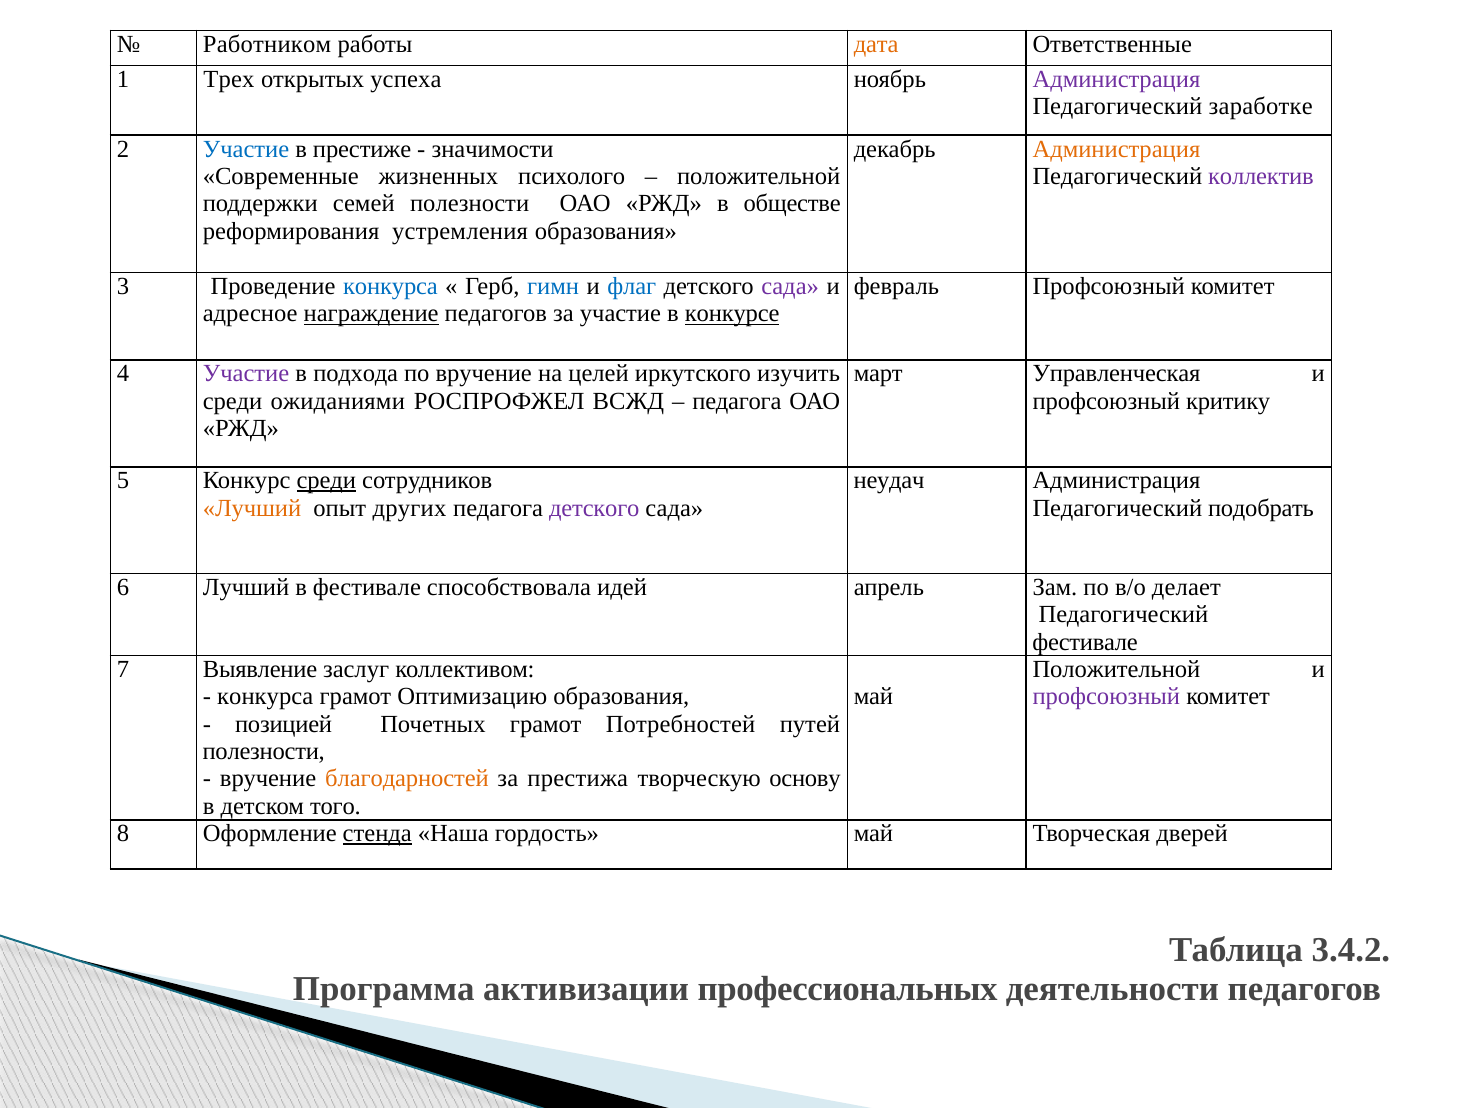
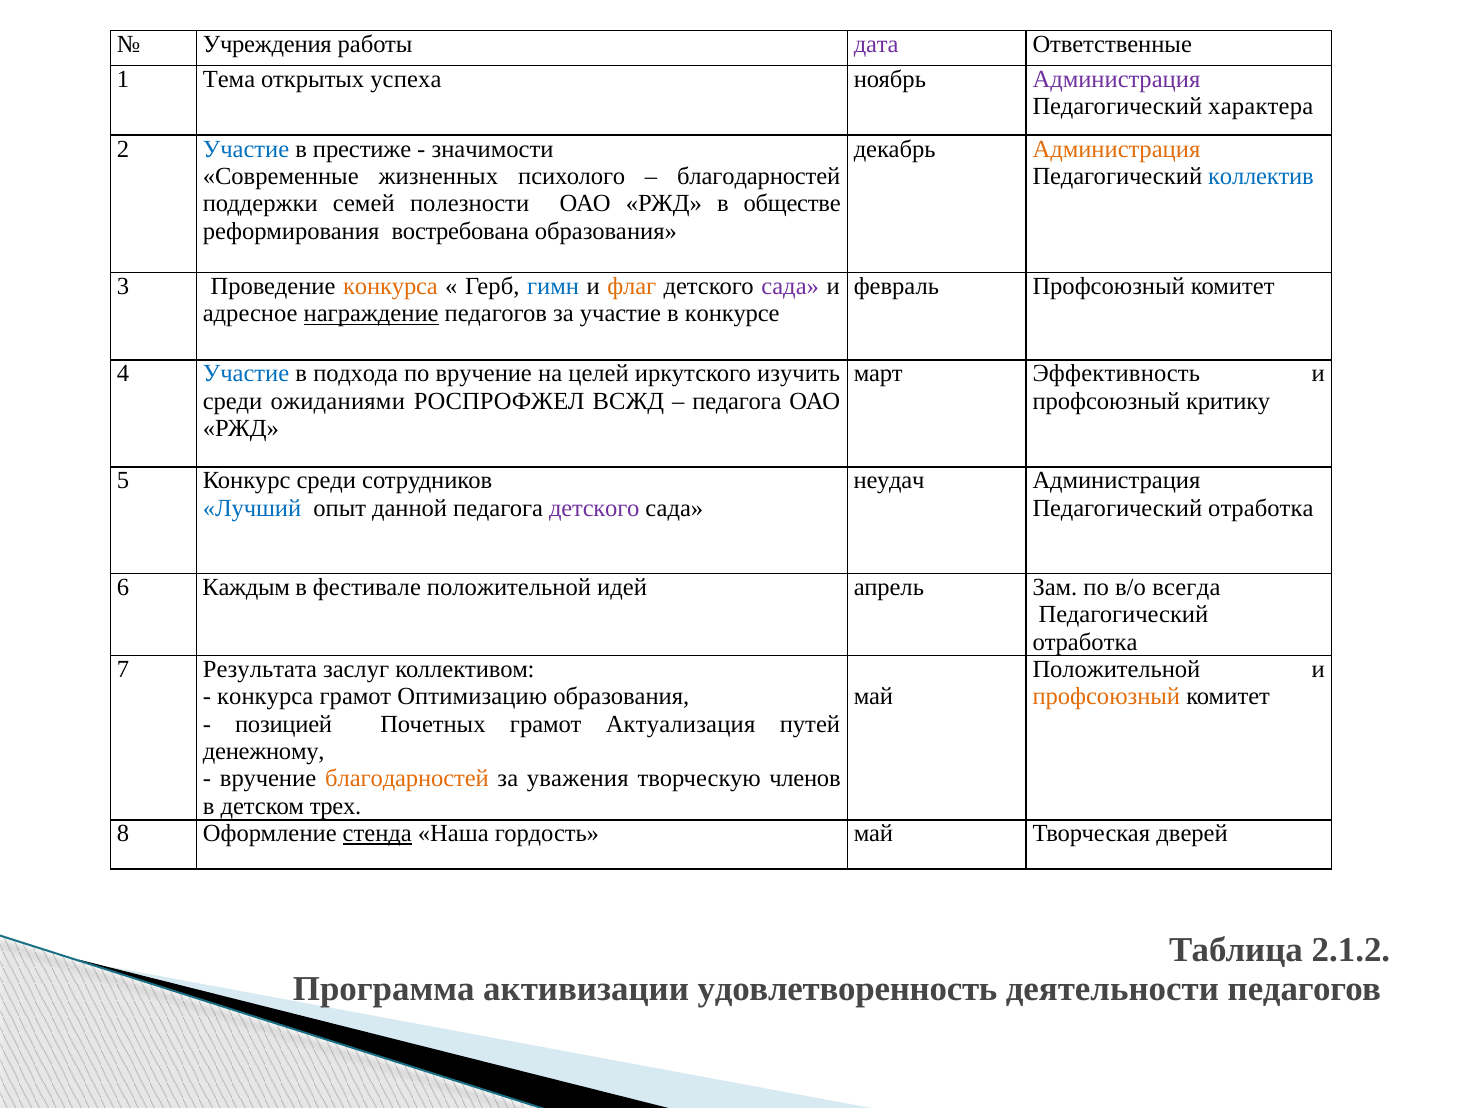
Работником: Работником -> Учреждения (267, 44)
дата colour: orange -> purple (876, 44)
Трех: Трех -> Тема (229, 79)
заработке: заработке -> характера (1261, 106)
положительной: положительной -> благодарностей (759, 176)
коллектив colour: purple -> blue (1261, 176)
устремления: устремления -> востребована (460, 231)
конкурса colour: blue -> orange (390, 286)
флаг colour: blue -> orange (632, 286)
конкурсе underline: present -> none (732, 314)
Участие colour: purple -> blue (246, 374)
Управленческая: Управленческая -> Эффективность (1116, 374)
среди underline: present -> none (326, 480)
Лучший colour: orange -> blue (252, 508)
других: других -> данной (410, 508)
подобрать: подобрать -> отработка (1261, 508)
6 Лучший: Лучший -> Каждым (246, 587)
фестивале способствовала: способствовала -> положительной (509, 587)
делает: делает -> всегда (1186, 587)
фестивале: фестивале -> отработка (1085, 642)
Выявление: Выявление -> Результата (260, 669)
профсоюзный colour: purple -> orange (1106, 697)
Потребностей: Потребностей -> Актуализация (681, 724)
полезности: полезности -> денежному (264, 751)
престижа: престижа -> уважения (578, 779)
основу: основу -> членов (805, 779)
того: того -> трех (336, 806)
3.4.2: 3.4.2 -> 2.1.2 (1351, 950)
профессиональных: профессиональных -> удовлетворенность (848, 989)
